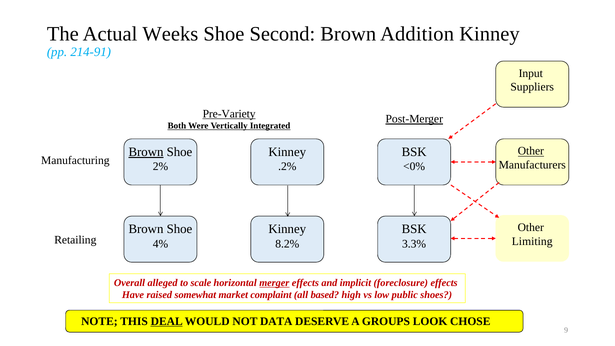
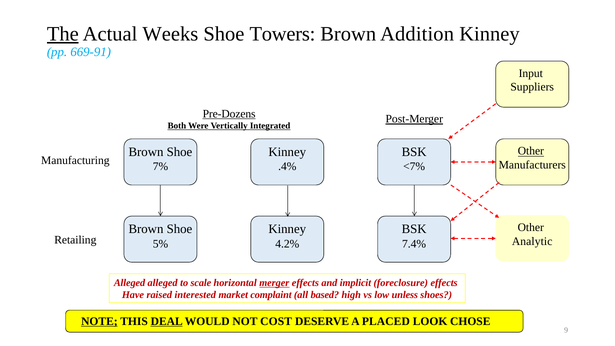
The underline: none -> present (63, 34)
Second: Second -> Towers (282, 34)
214-91: 214-91 -> 669-91 (91, 52)
Pre-Variety: Pre-Variety -> Pre-Dozens (229, 114)
Brown underline: present -> none (146, 152)
2%: 2% -> 7% (160, 166)
.2%: .2% -> .4% (287, 166)
<0%: <0% -> <7% (414, 166)
Limiting: Limiting -> Analytic (532, 241)
4%: 4% -> 5% (160, 244)
8.2%: 8.2% -> 4.2% (287, 244)
3.3%: 3.3% -> 7.4% (414, 244)
Overall: Overall -> Alleged (130, 283)
somewhat: somewhat -> interested (195, 295)
public: public -> unless (405, 295)
NOTE underline: none -> present (99, 321)
DATA: DATA -> COST (276, 321)
GROUPS: GROUPS -> PLACED (386, 321)
